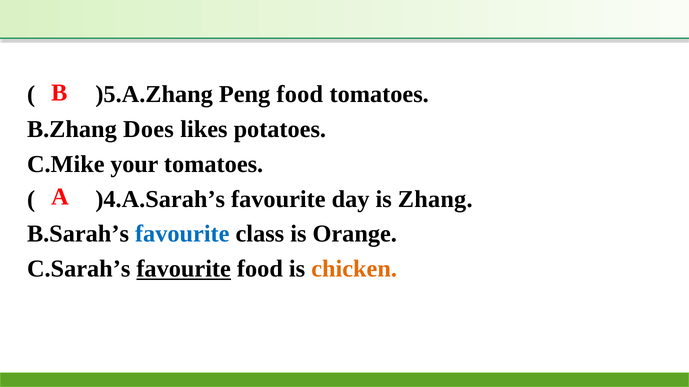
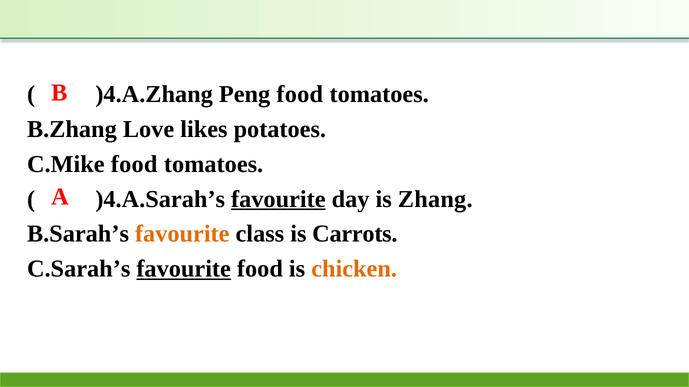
)5.A.Zhang: )5.A.Zhang -> )4.A.Zhang (154, 94)
Does: Does -> Love (149, 129)
C.Mike your: your -> food (134, 164)
favourite underline: none -> present (278, 199)
favourite colour: blue -> orange (182, 234)
Orange: Orange -> Carrots (355, 234)
